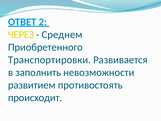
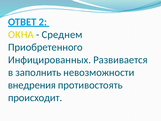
ЧЕРЕЗ: ЧЕРЕЗ -> ОКНА (21, 34)
Транспортировки: Транспортировки -> Инфицированных (49, 60)
развитием: развитием -> внедрения (32, 85)
